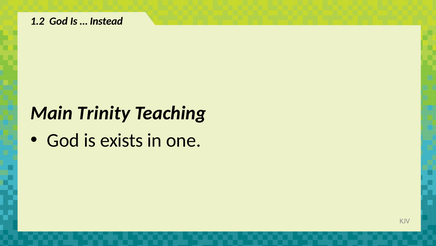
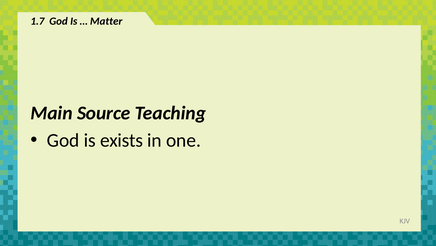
1.2: 1.2 -> 1.7 (37, 21)
Instead: Instead -> Matter (106, 21)
Trinity: Trinity -> Source (104, 113)
